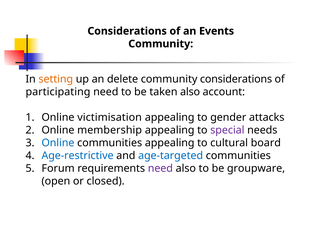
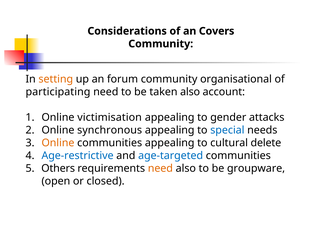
Events: Events -> Covers (217, 31)
delete: delete -> forum (123, 79)
community considerations: considerations -> organisational (236, 79)
membership: membership -> synchronous (110, 130)
special colour: purple -> blue (227, 130)
Online colour: blue -> orange (58, 143)
board: board -> delete (266, 143)
Forum: Forum -> Others (58, 169)
need colour: purple -> orange (160, 169)
